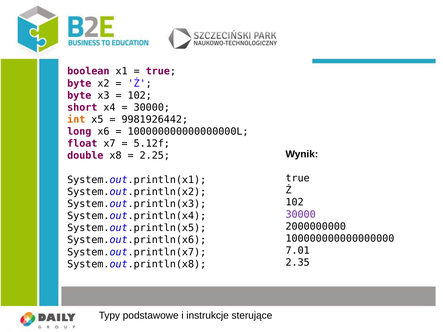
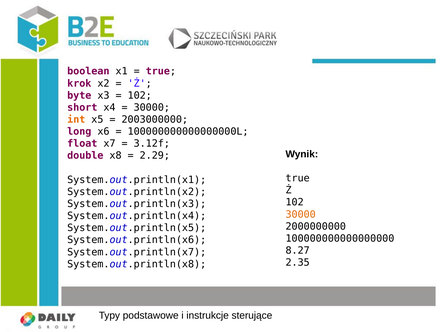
byte: byte -> krok (79, 83)
9981926442: 9981926442 -> 2003000000 (155, 120)
5.12f: 5.12f -> 3.12f (152, 144)
2.25: 2.25 -> 2.29 (155, 156)
30000 colour: purple -> orange (301, 215)
7.01: 7.01 -> 8.27 (298, 251)
